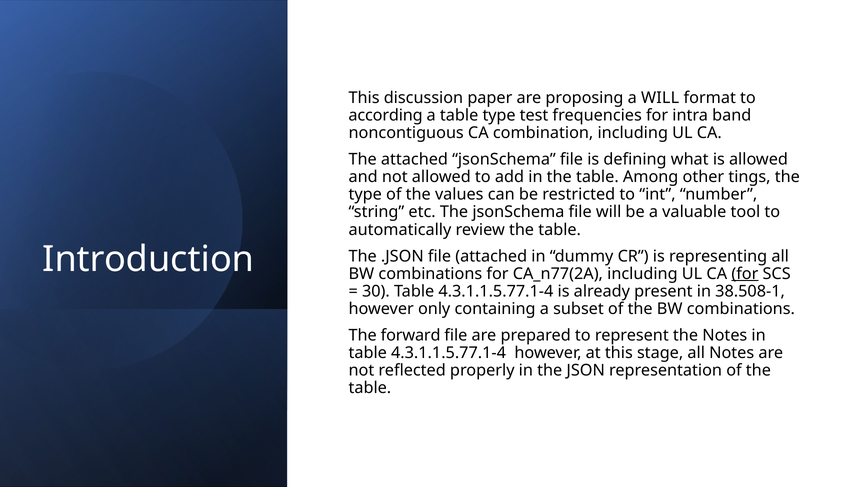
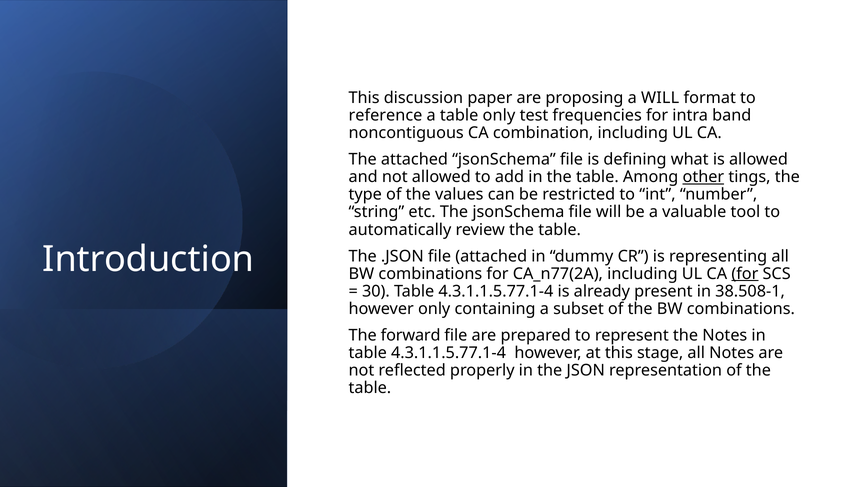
according: according -> reference (385, 116)
table type: type -> only (499, 116)
other underline: none -> present (703, 177)
